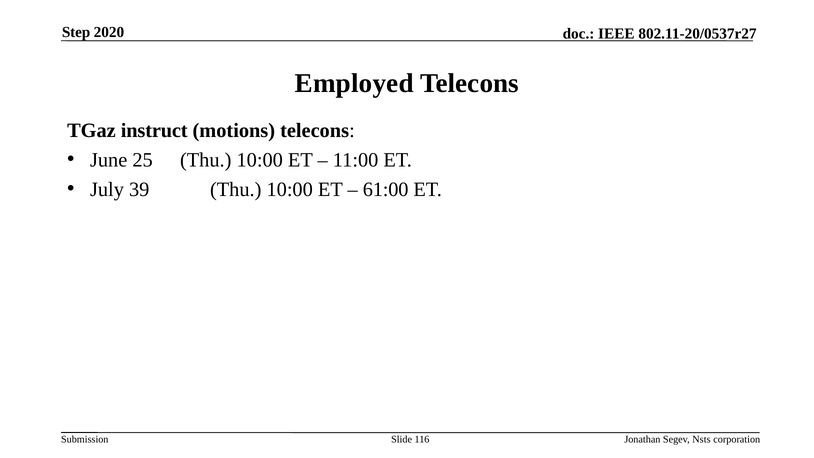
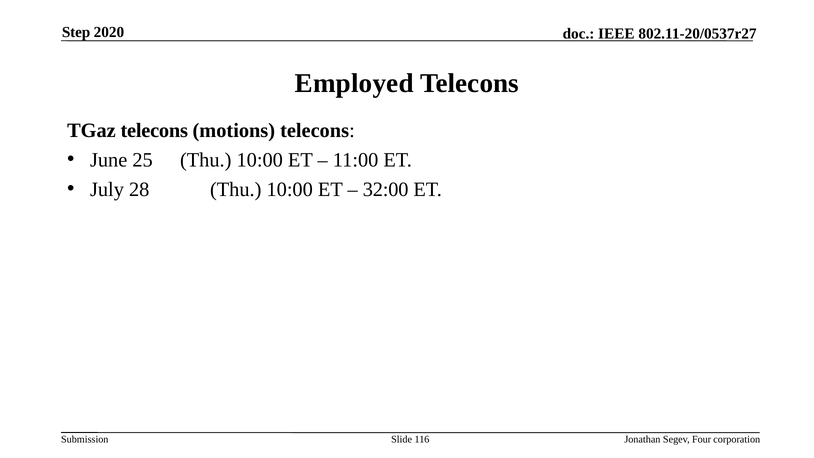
TGaz instruct: instruct -> telecons (154, 130)
39: 39 -> 28 (139, 189)
61:00: 61:00 -> 32:00 (386, 189)
Nsts: Nsts -> Four (702, 439)
